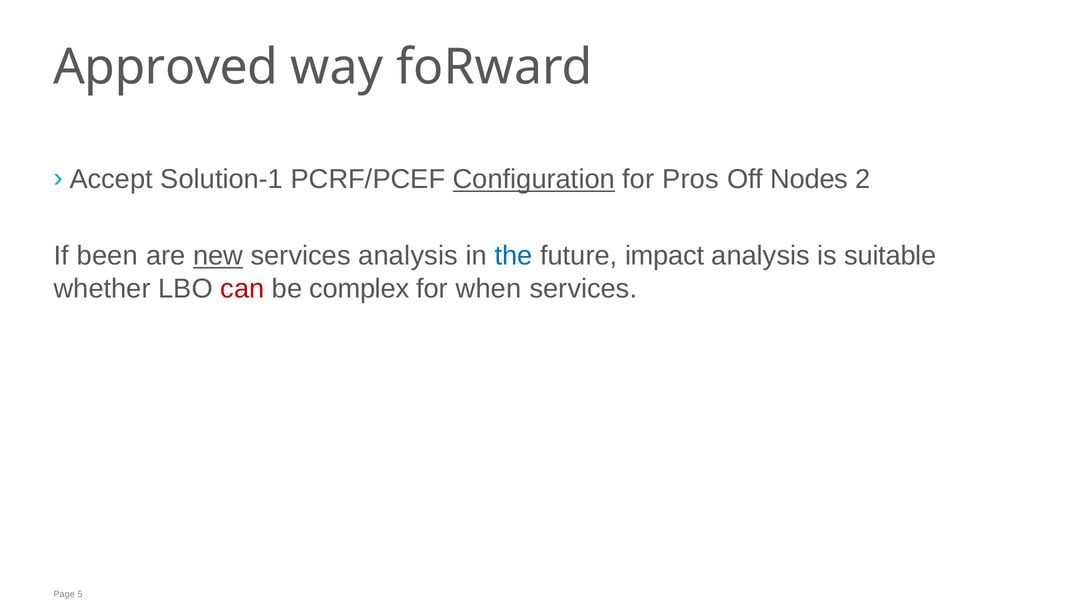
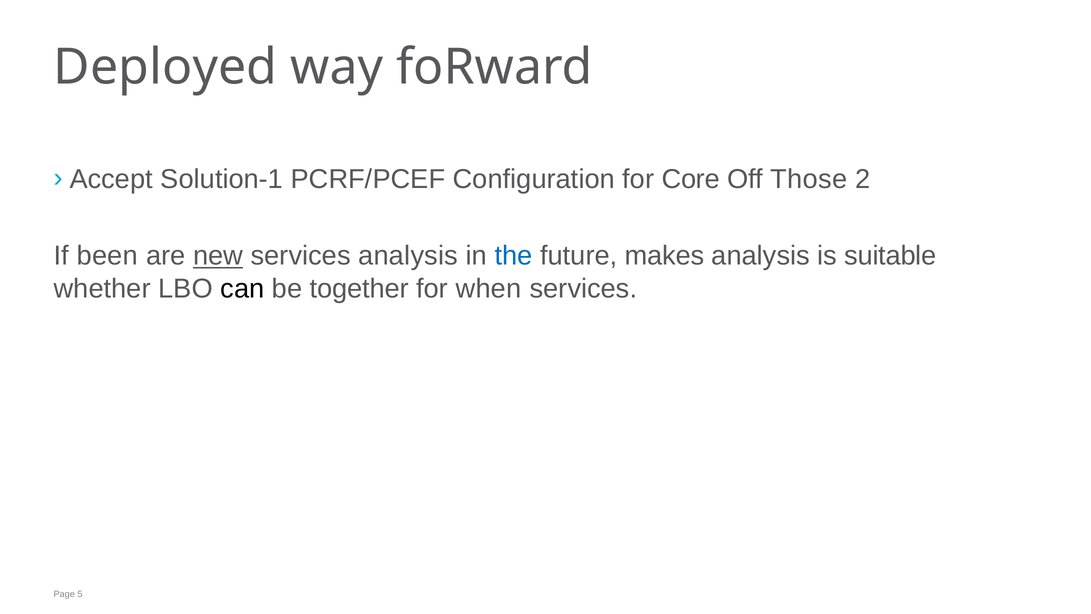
Approved: Approved -> Deployed (165, 67)
Configuration underline: present -> none (534, 179)
Pros: Pros -> Core (691, 179)
Nodes: Nodes -> Those (809, 179)
impact: impact -> makes (665, 256)
can colour: red -> black (242, 288)
complex: complex -> together (359, 288)
